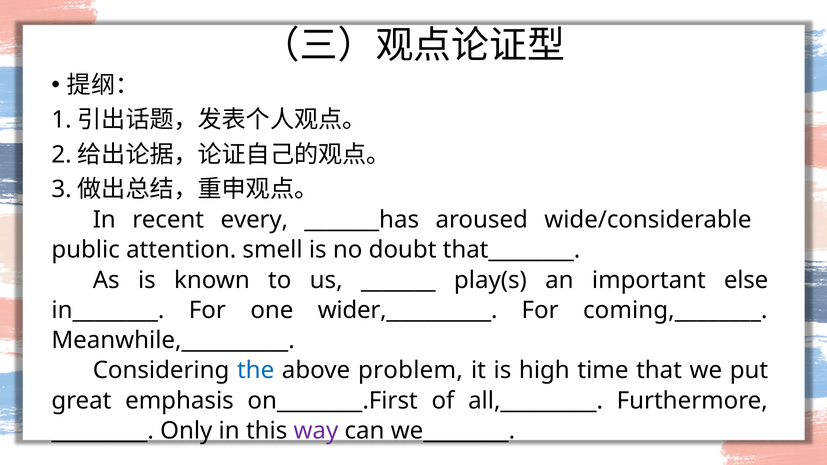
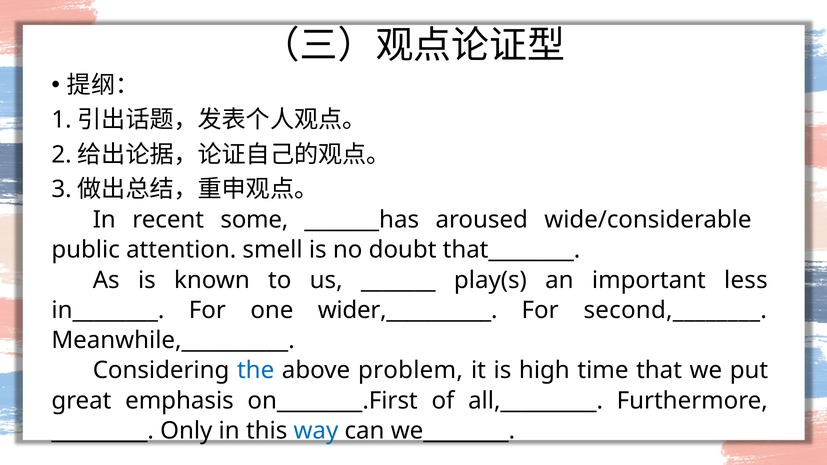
every: every -> some (254, 220)
else: else -> less (746, 280)
coming,________: coming,________ -> second,________ (675, 310)
way colour: purple -> blue (316, 431)
